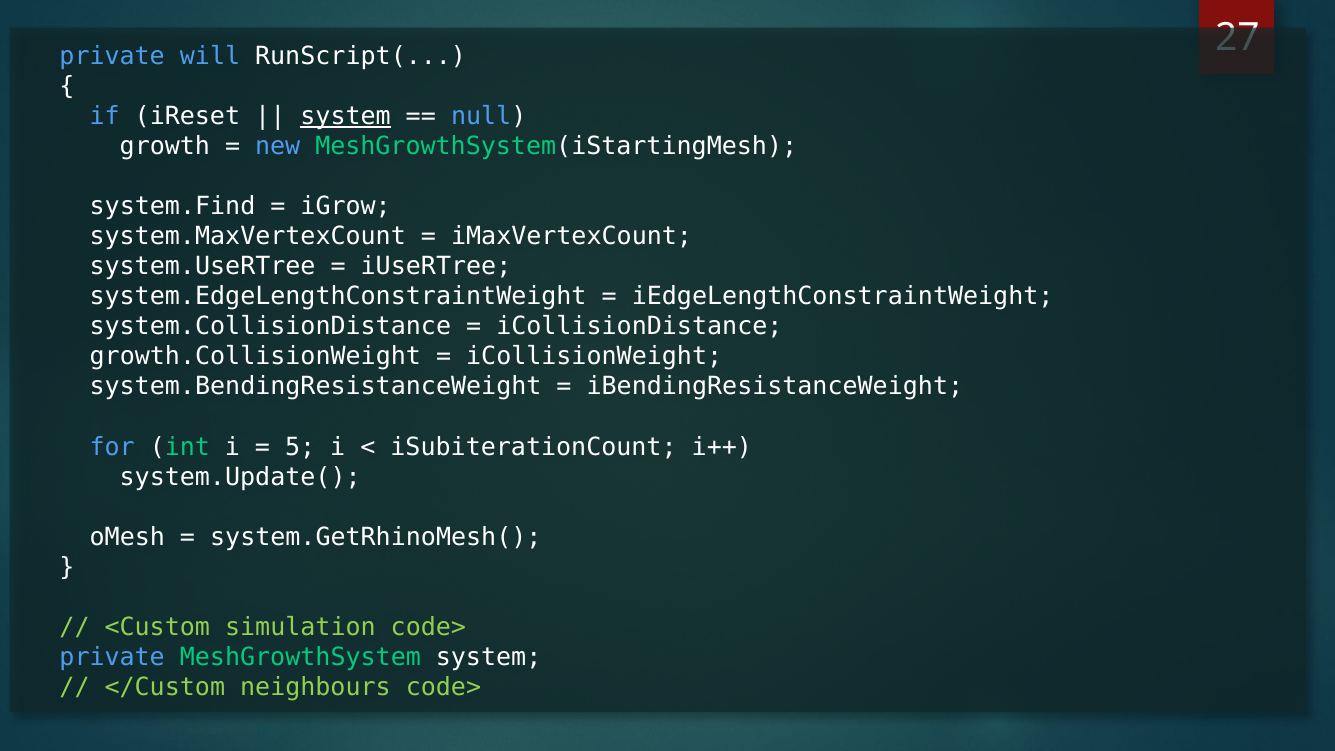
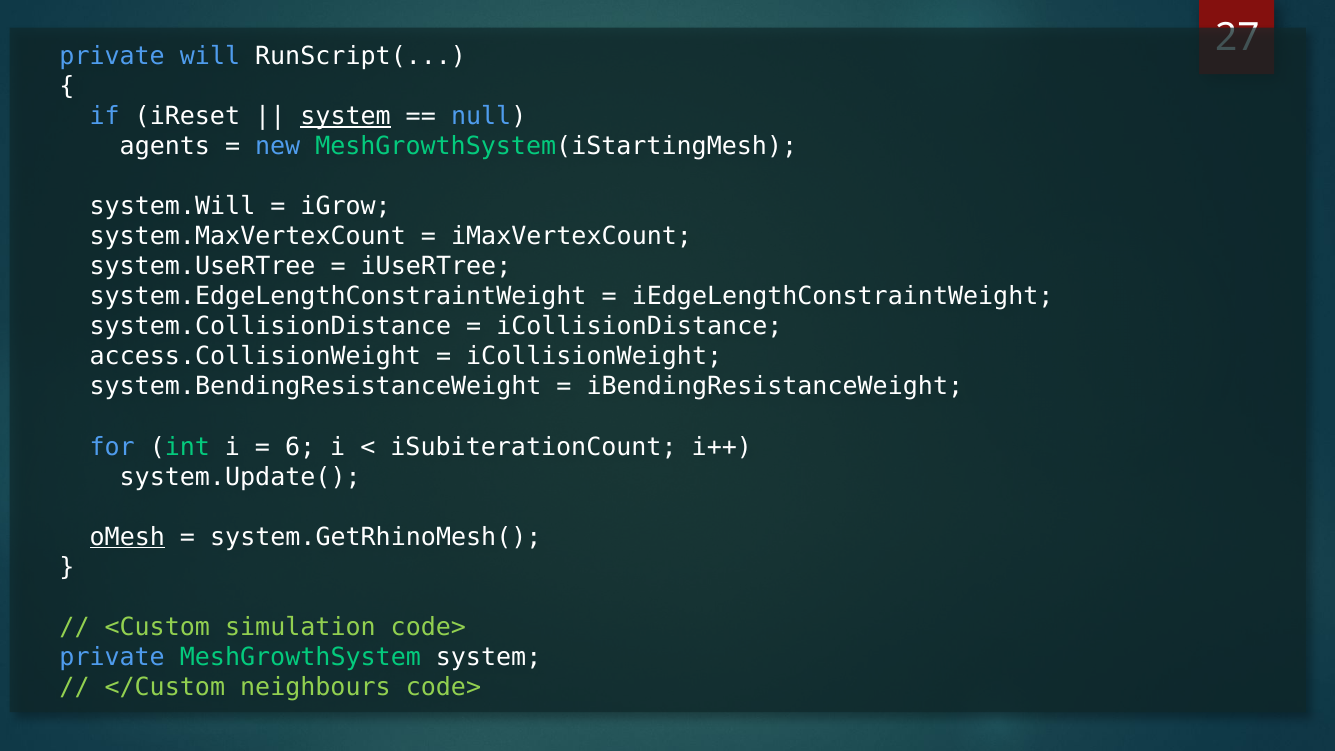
growth: growth -> agents (165, 146)
system.Find: system.Find -> system.Will (173, 206)
growth.CollisionWeight: growth.CollisionWeight -> access.CollisionWeight (255, 357)
5: 5 -> 6 (300, 447)
oMesh underline: none -> present (127, 537)
